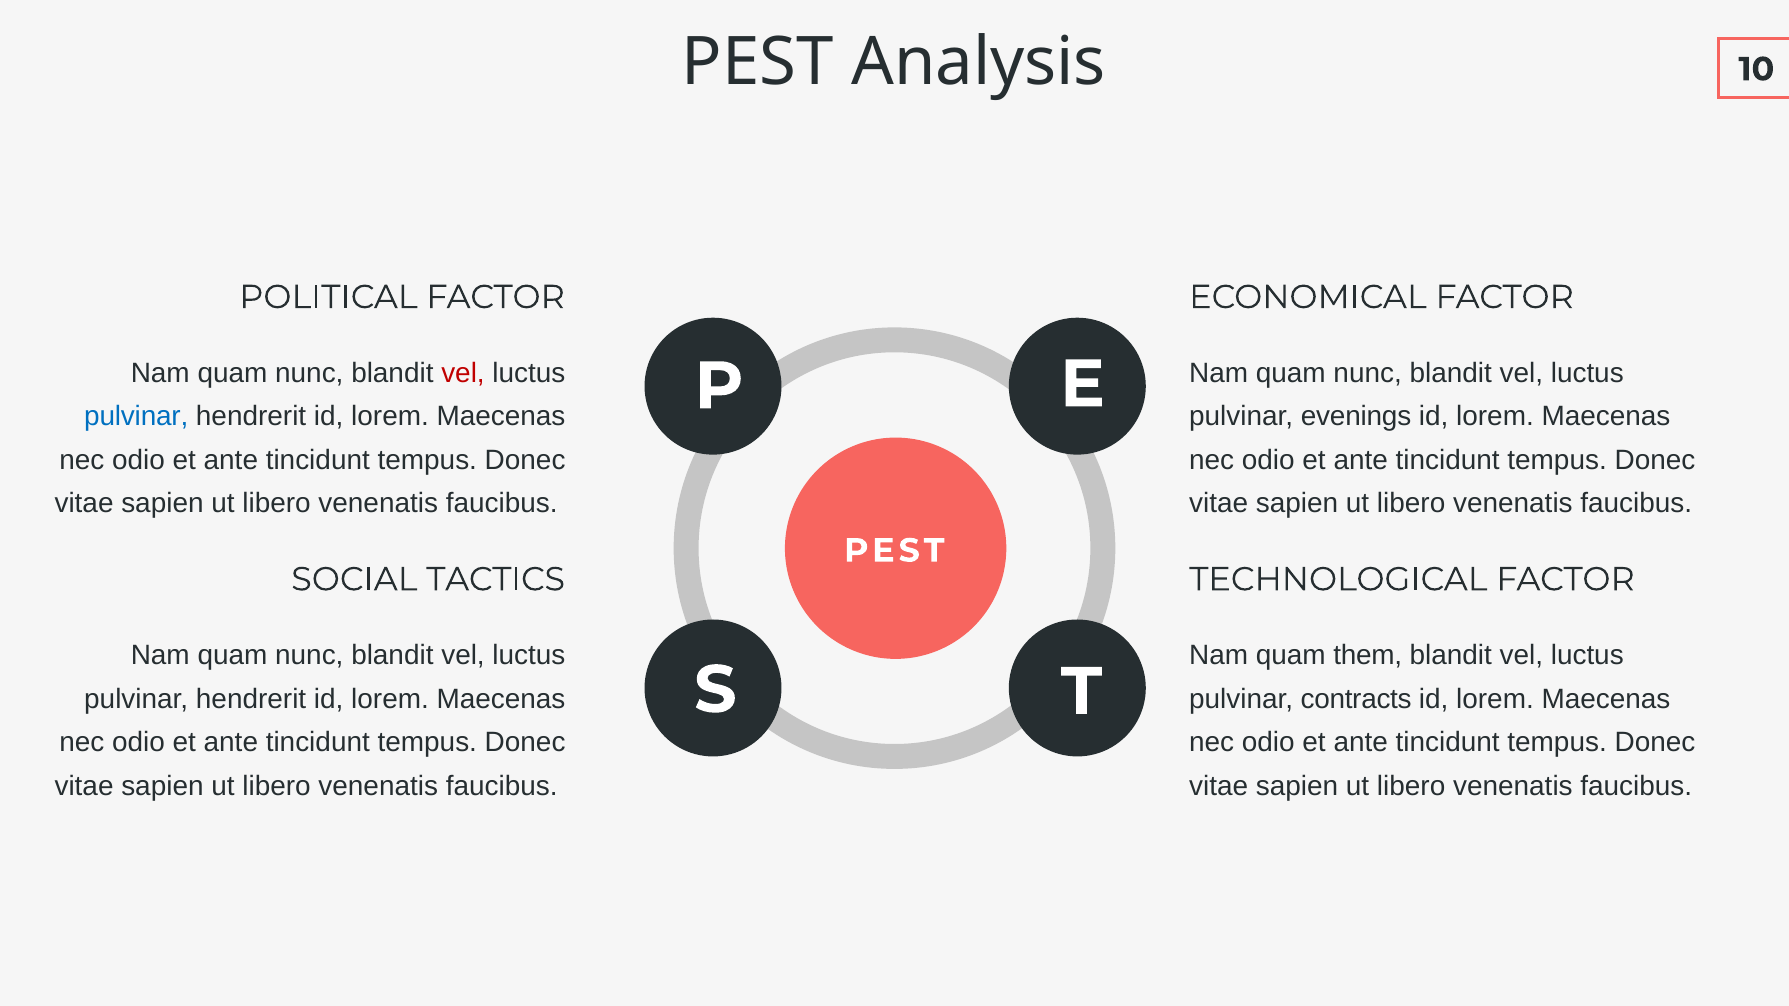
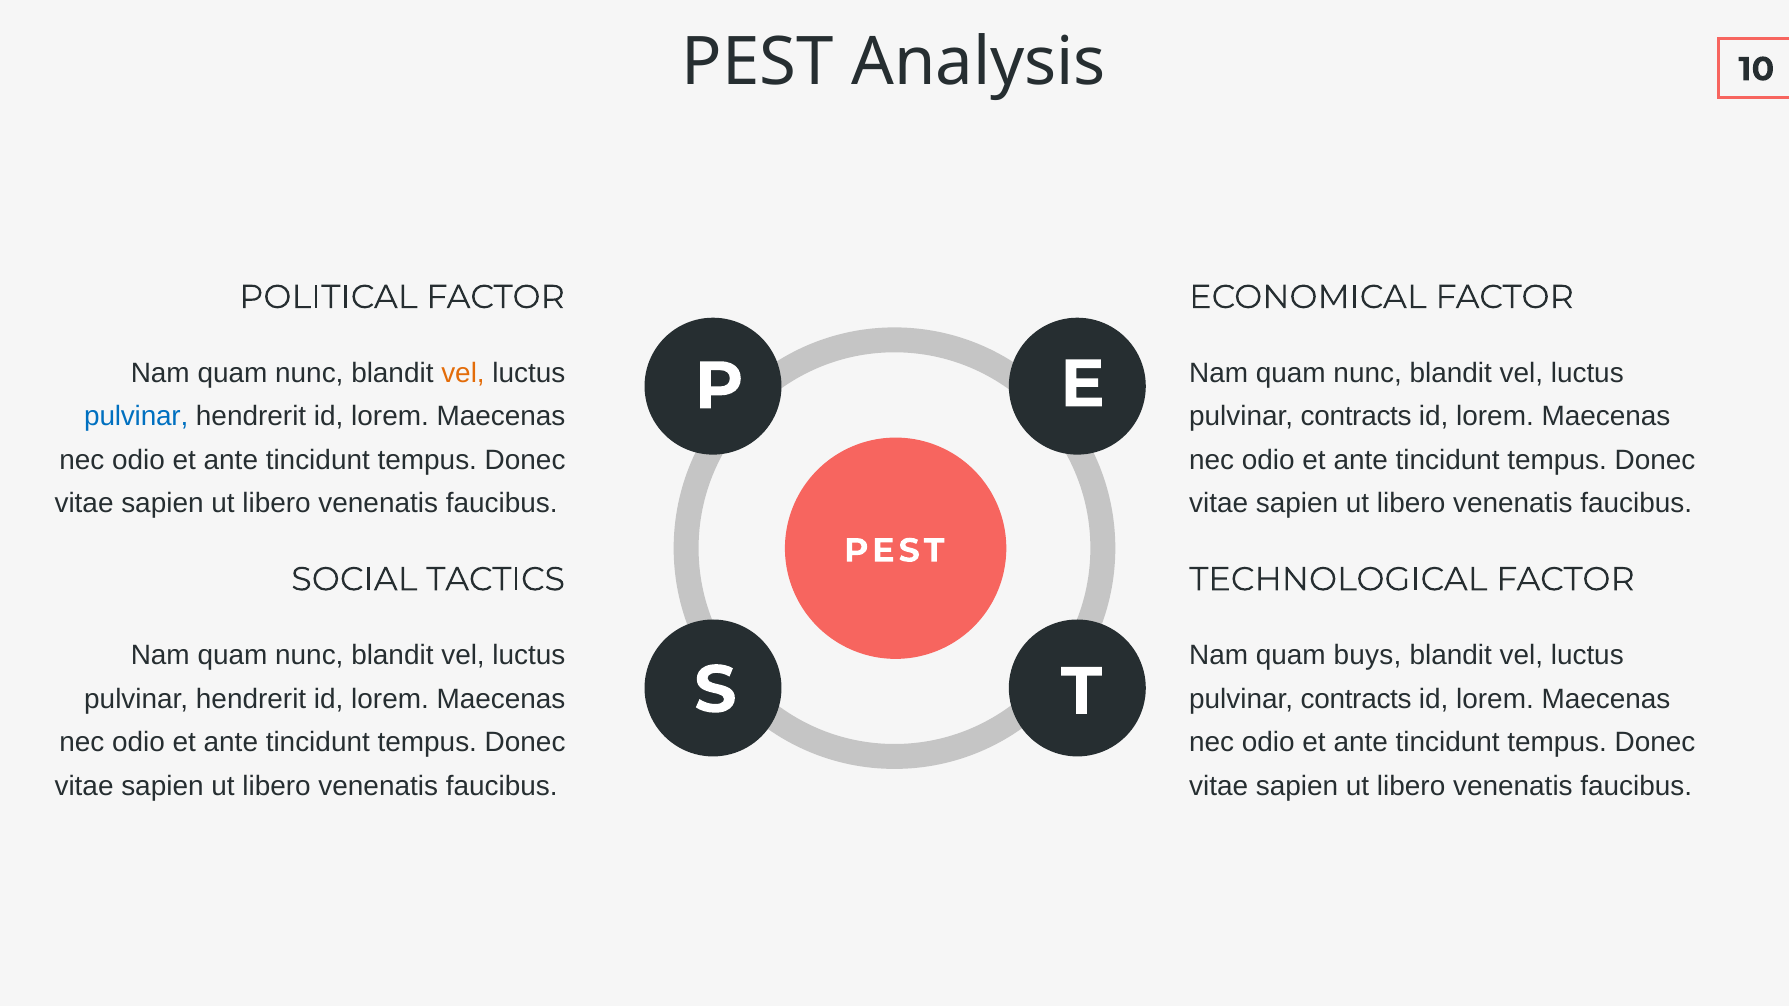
vel colour: red -> orange (463, 373)
evenings: evenings -> contracts (1356, 417)
them: them -> buys (1368, 655)
